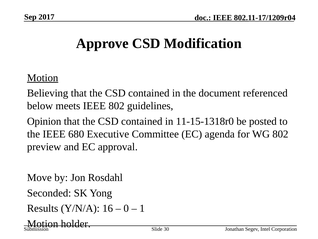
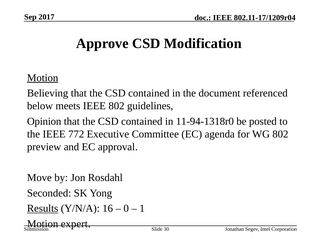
11-15-1318r0: 11-15-1318r0 -> 11-94-1318r0 (205, 121)
680: 680 -> 772 (76, 134)
Results underline: none -> present (43, 208)
holder: holder -> expert (76, 223)
